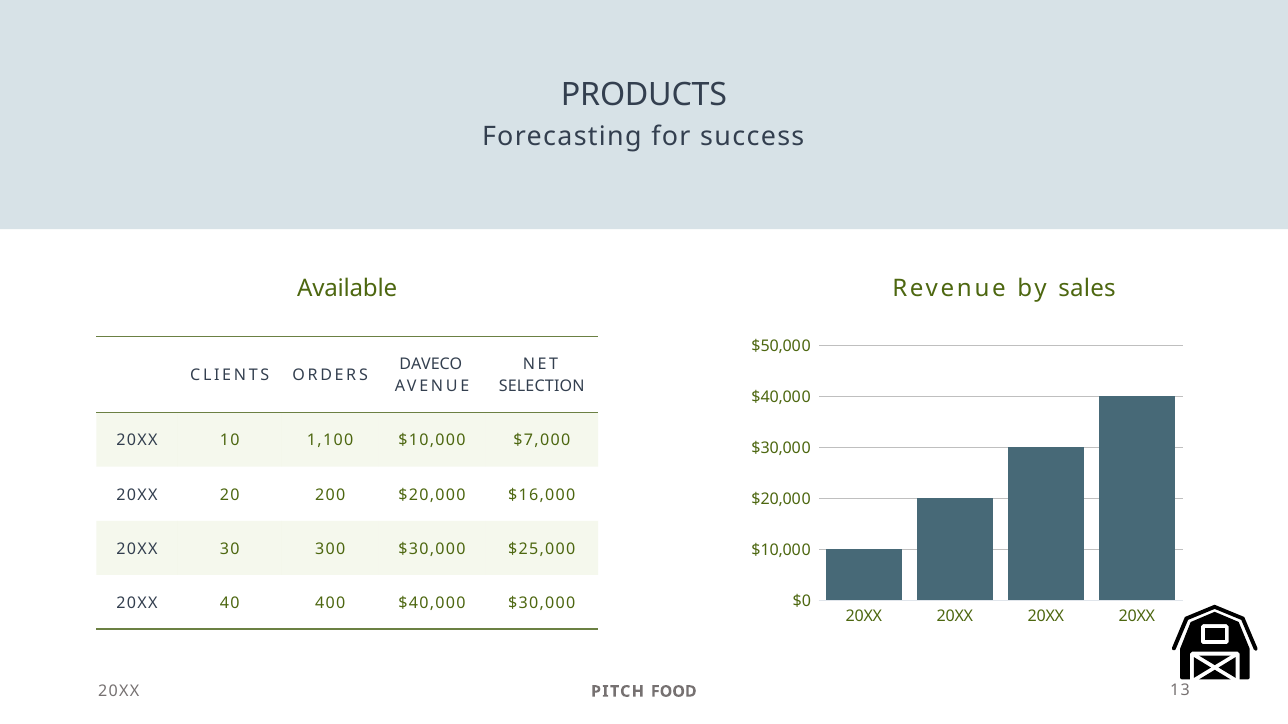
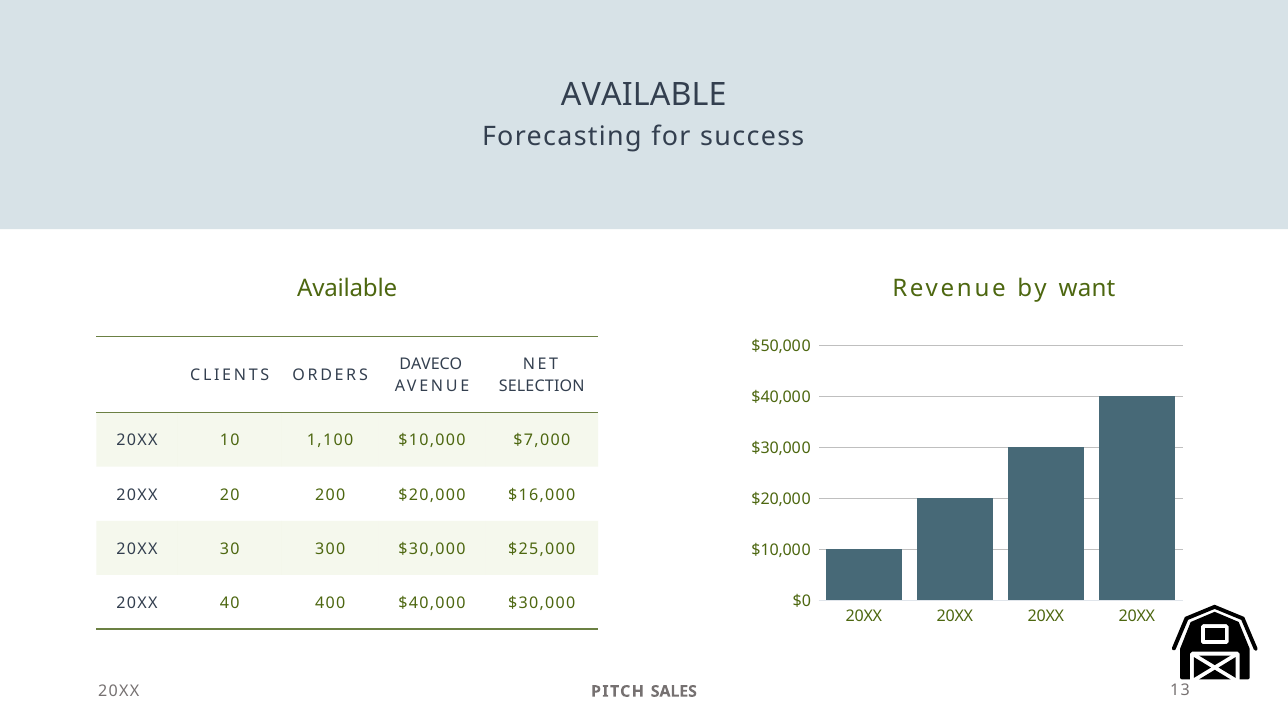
PRODUCTS: PRODUCTS -> AVAILABLE (644, 95)
sales: sales -> want (1087, 289)
FOOD: FOOD -> SALES (674, 692)
